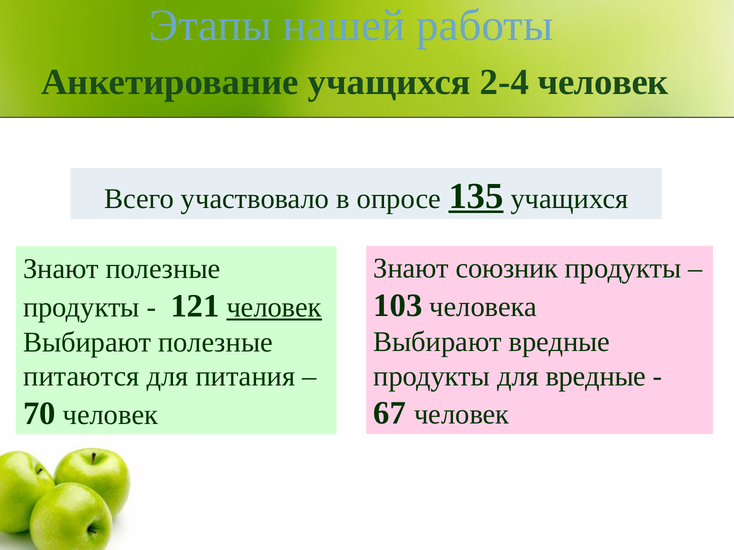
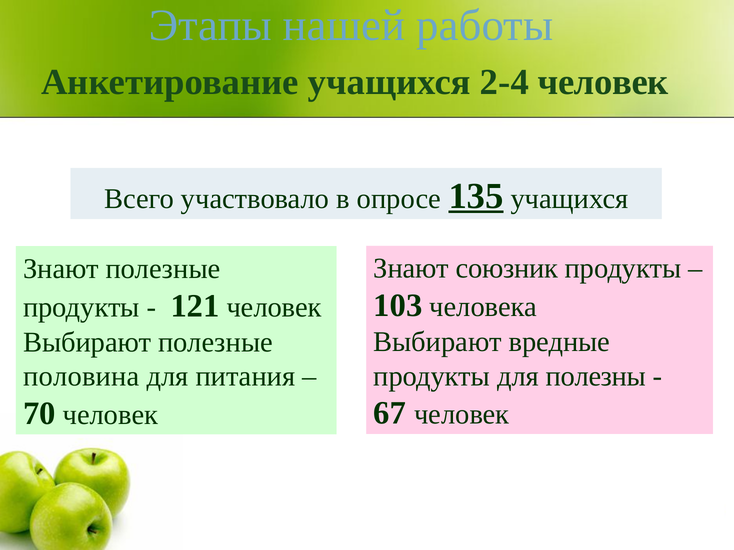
человек underline: present -> none (274, 307)
для вредные: вредные -> полезны (596, 376)
питаются: питаются -> половина (81, 377)
